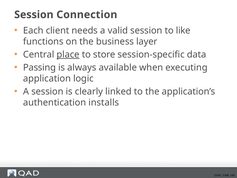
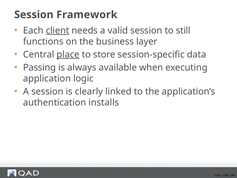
Connection: Connection -> Framework (87, 15)
client underline: none -> present (58, 30)
like: like -> still (183, 30)
